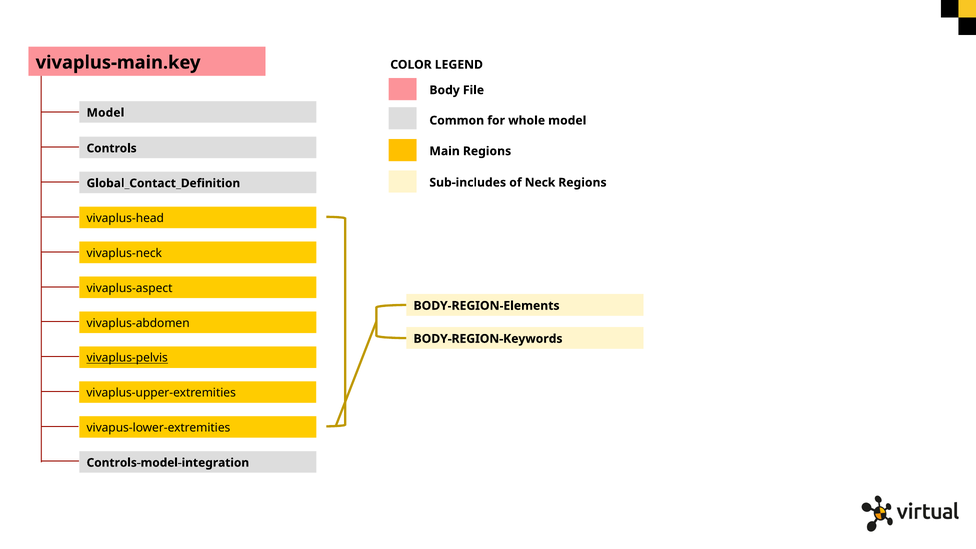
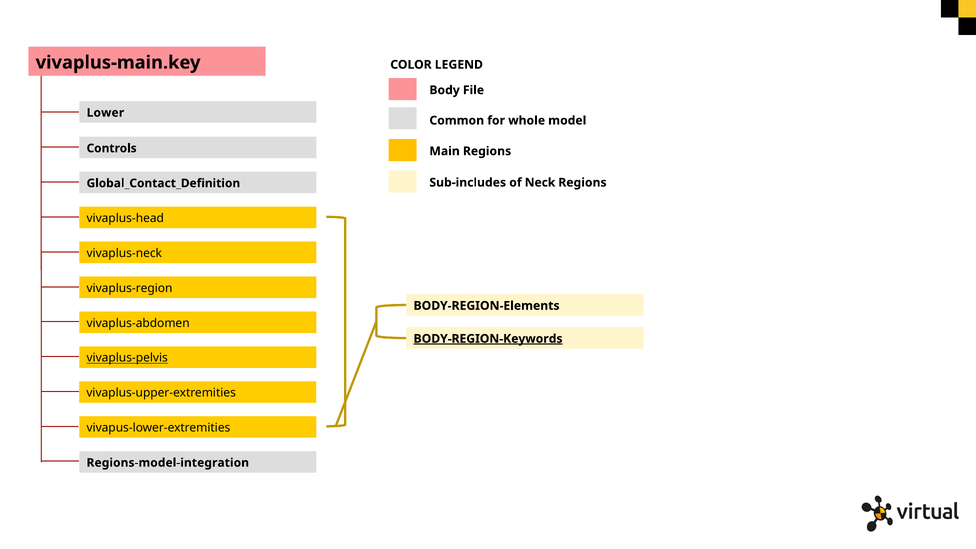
Model: Model -> Lower (105, 113)
vivaplus-aspect: vivaplus-aspect -> vivaplus-region (130, 288)
BODY-REGION-Keywords underline: none -> present (488, 339)
Controls-model-integration: Controls-model-integration -> Regions-model-integration (168, 463)
